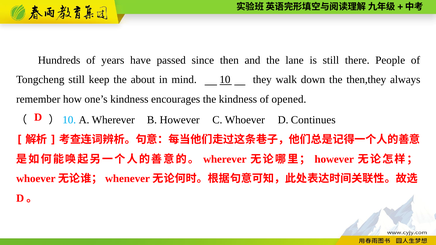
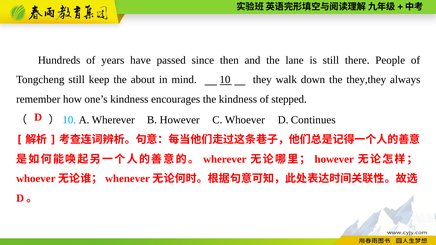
then,they: then,they -> they,they (366, 80)
opened: opened -> stepped (289, 99)
